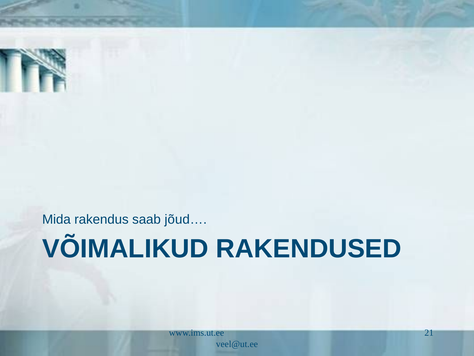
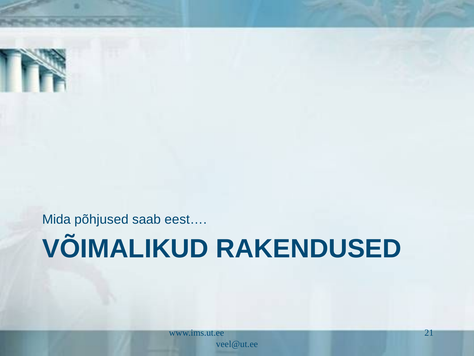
rakendus: rakendus -> põhjused (101, 219)
jõud…: jõud… -> eest… (186, 219)
